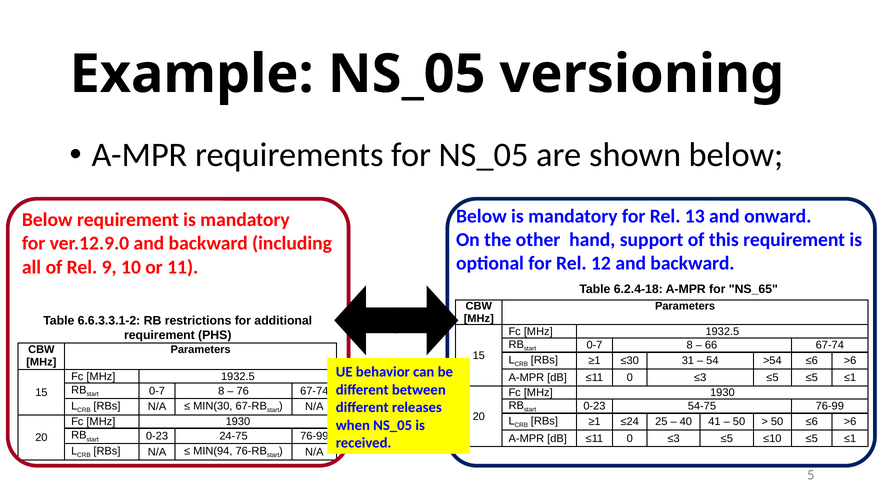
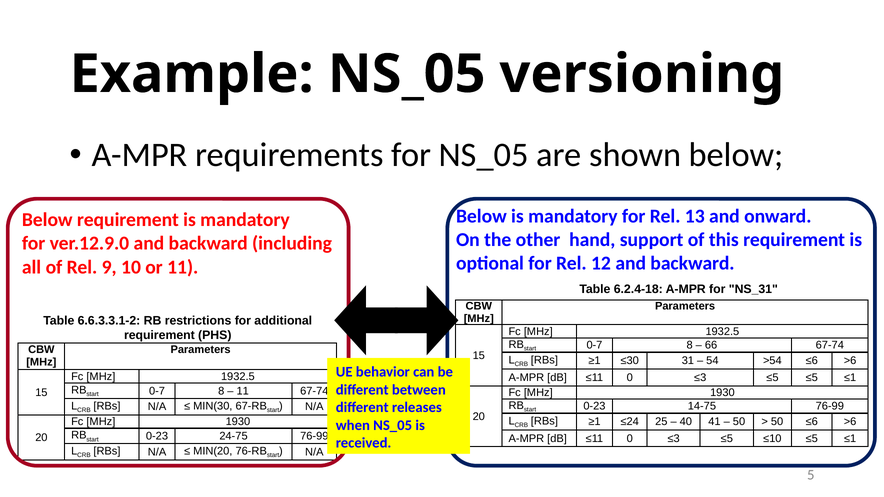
NS_65: NS_65 -> NS_31 (753, 290)
76: 76 -> 11 (243, 391)
54-75: 54-75 -> 14-75 (702, 407)
MIN(94: MIN(94 -> MIN(20 (213, 451)
